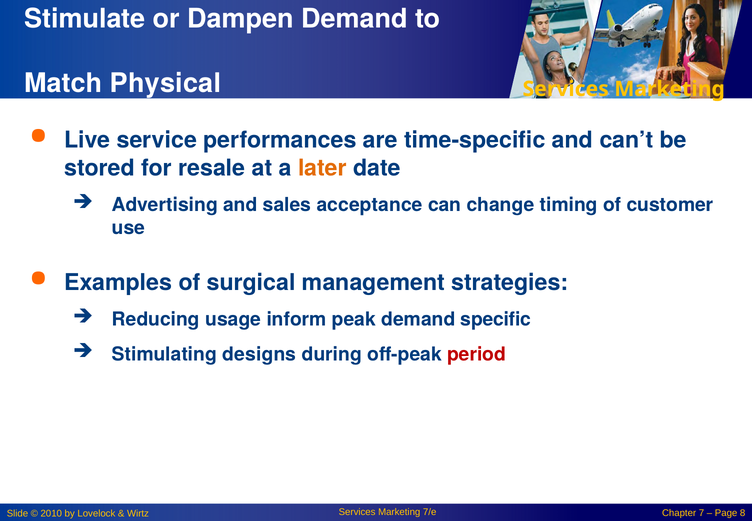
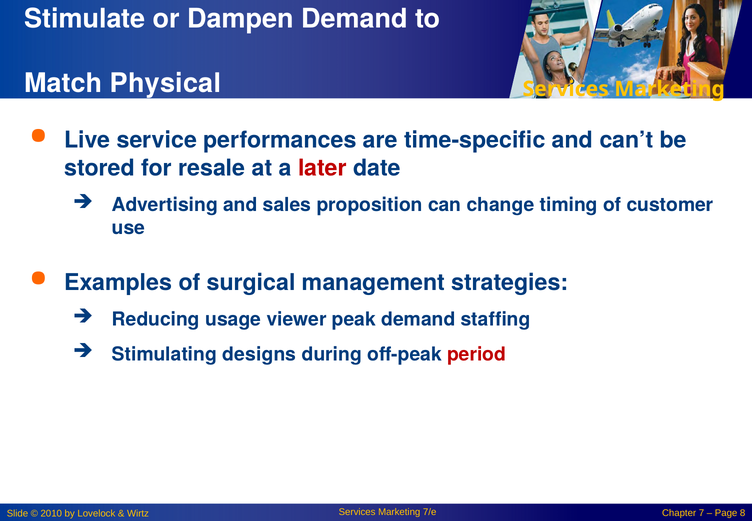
later colour: orange -> red (322, 168)
acceptance: acceptance -> proposition (370, 205)
inform: inform -> viewer (297, 319)
specific: specific -> staffing (496, 319)
